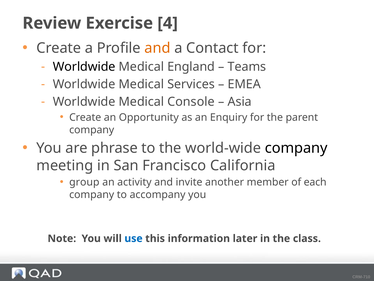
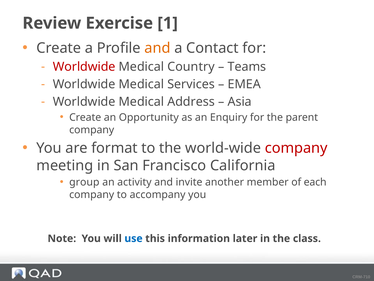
4: 4 -> 1 (168, 23)
Worldwide colour: black -> red (84, 67)
England: England -> Country (191, 67)
Console: Console -> Address (191, 102)
phrase: phrase -> format (114, 148)
company colour: black -> red (296, 148)
